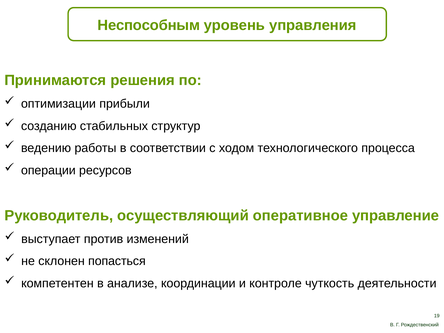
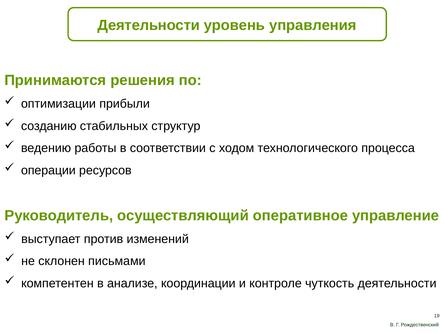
Неспособным: Неспособным -> Деятельности (149, 25)
попасться: попасться -> письмами (117, 261)
